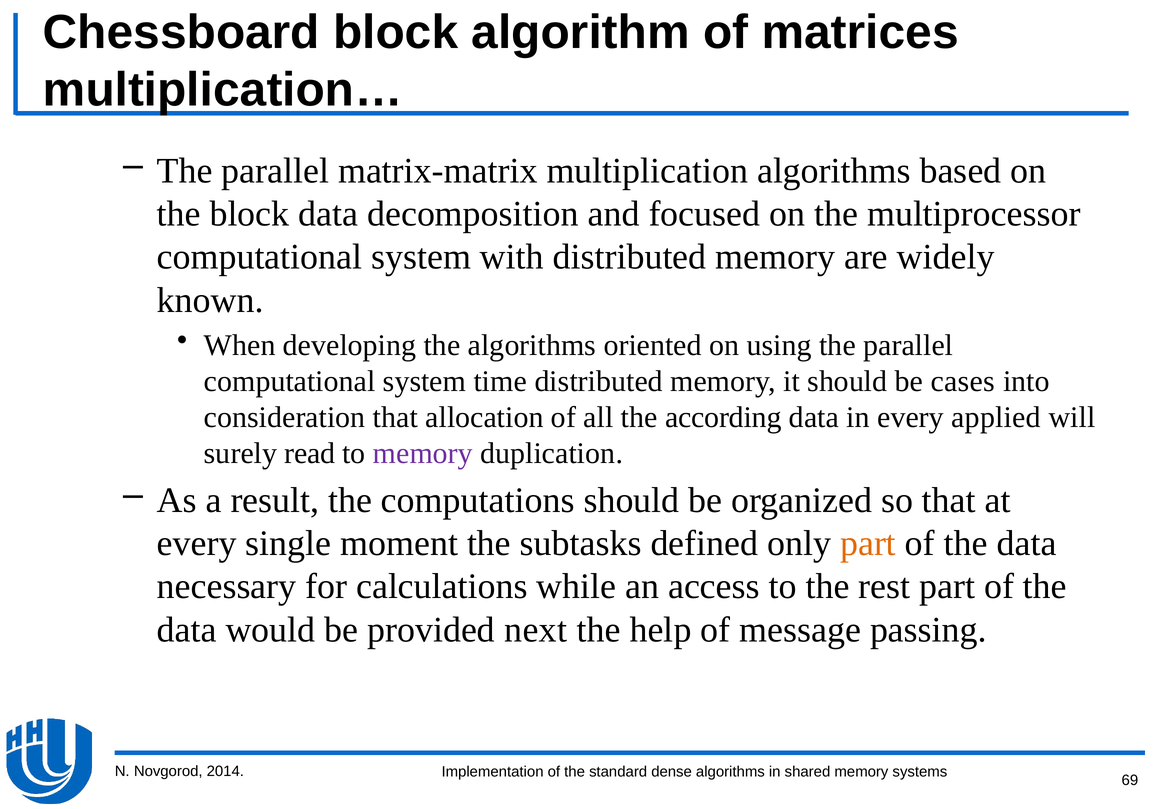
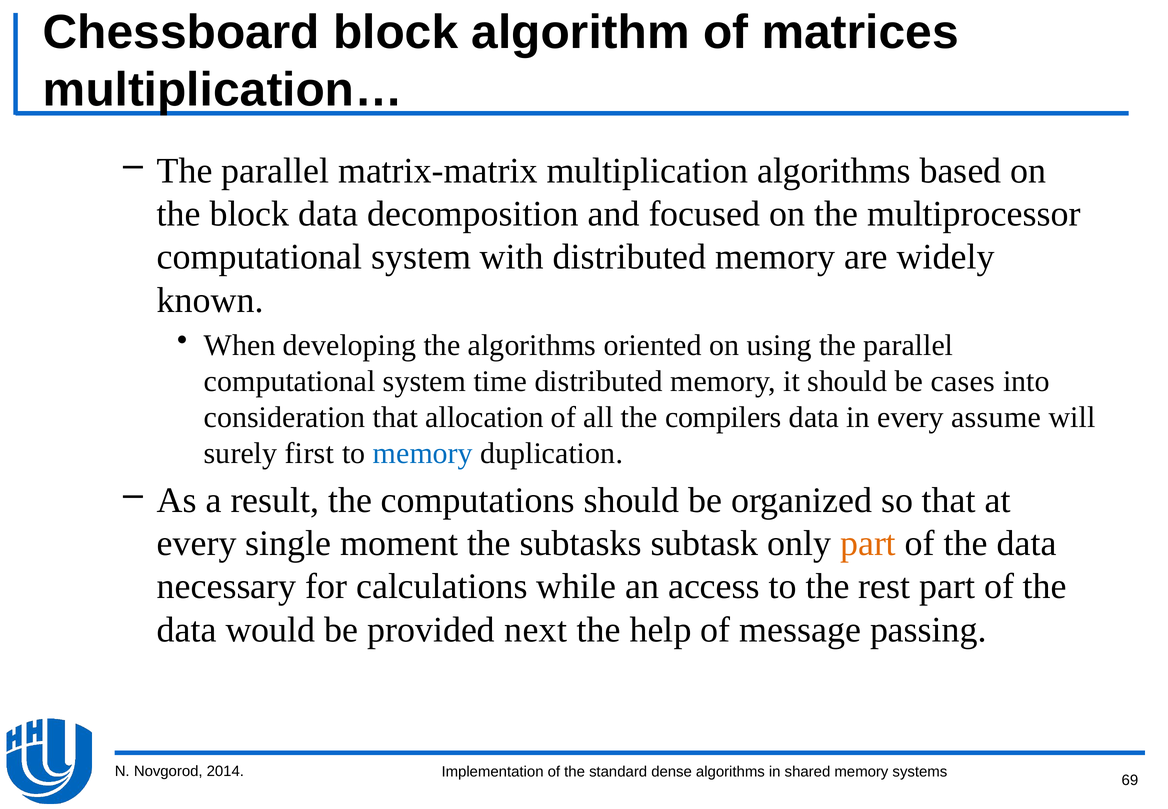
according: according -> compilers (723, 417)
applied: applied -> assume (996, 417)
read: read -> first (309, 453)
memory colour: purple -> blue (423, 453)
defined: defined -> subtask (704, 543)
